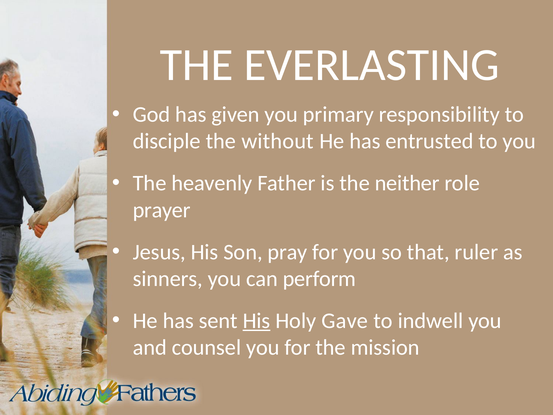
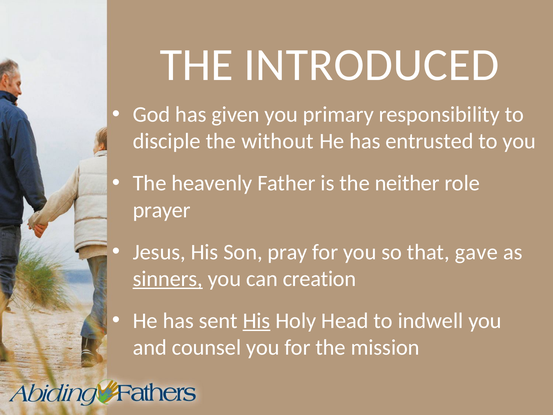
EVERLASTING: EVERLASTING -> INTRODUCED (371, 65)
ruler: ruler -> gave (476, 252)
sinners underline: none -> present (168, 279)
perform: perform -> creation (319, 279)
Gave: Gave -> Head (345, 321)
